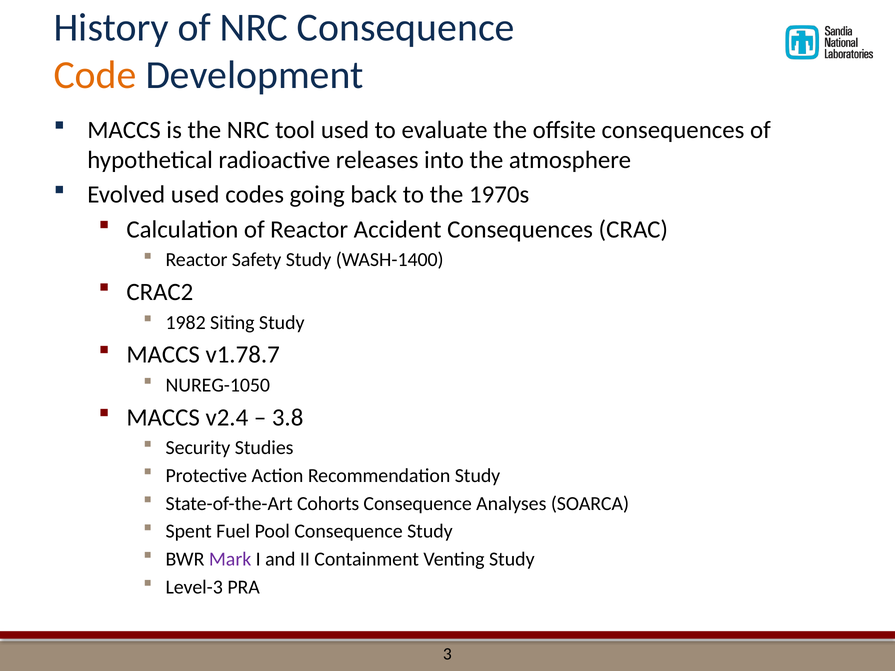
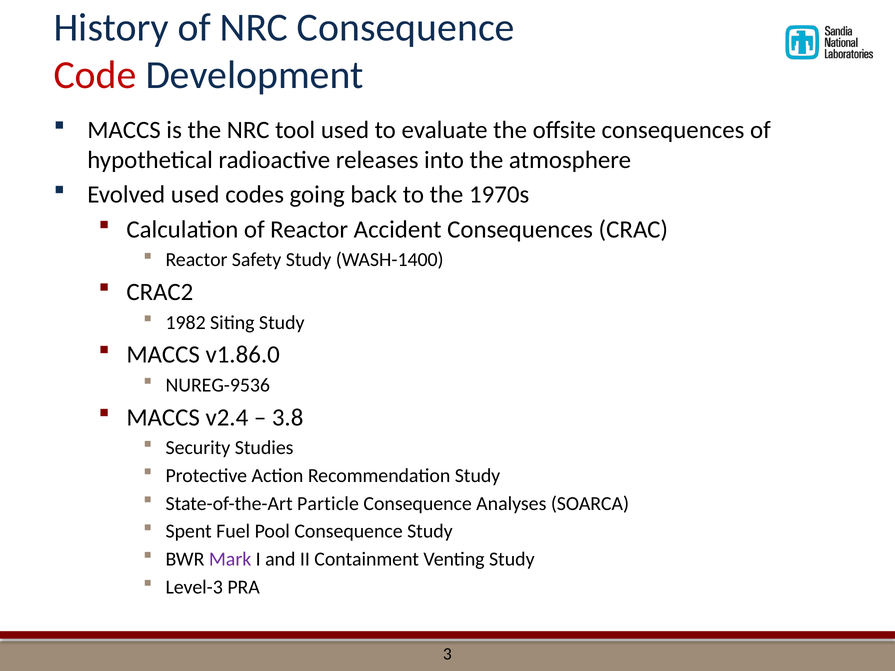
Code colour: orange -> red (95, 75)
v1.78.7: v1.78.7 -> v1.86.0 (243, 355)
NUREG-1050: NUREG-1050 -> NUREG-9536 (218, 385)
Cohorts: Cohorts -> Particle (328, 504)
